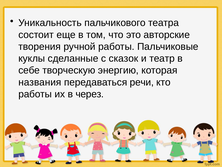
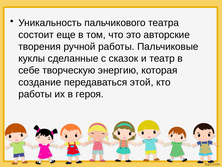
названия: названия -> создание (40, 82)
речи: речи -> этой (142, 82)
через: через -> героя (90, 94)
